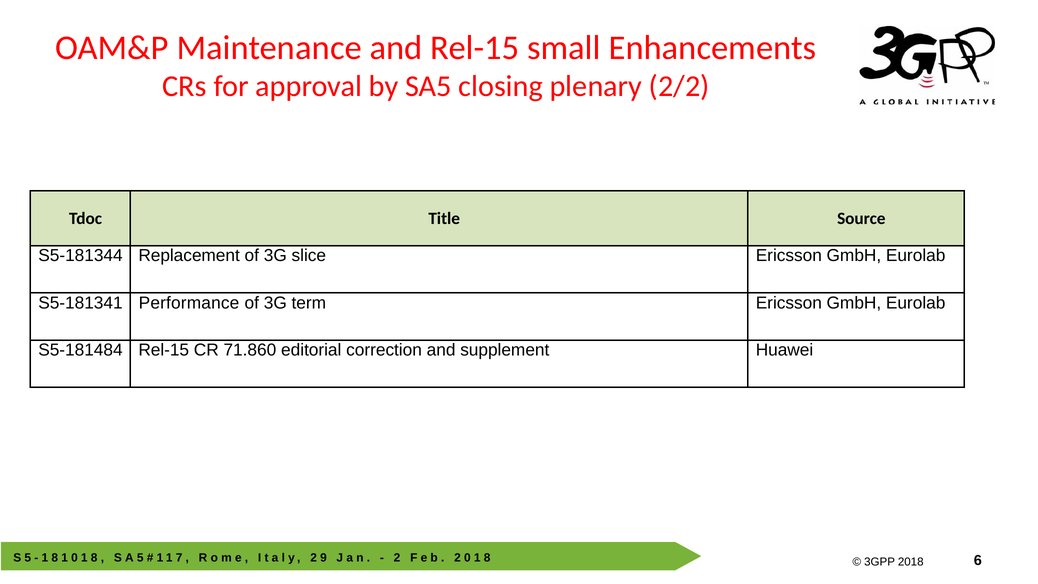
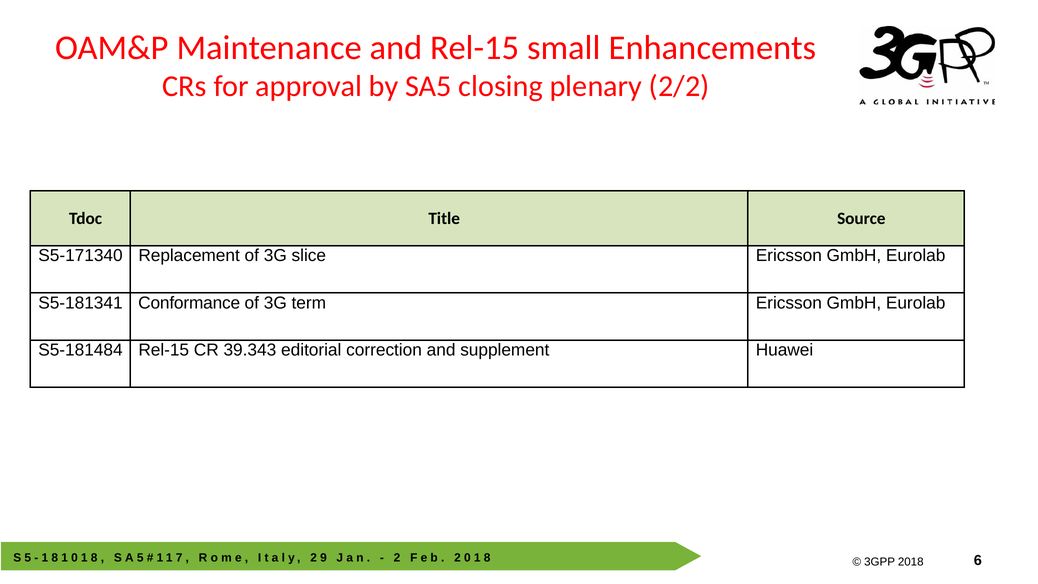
S5-181344: S5-181344 -> S5-171340 (81, 256)
Performance: Performance -> Conformance (189, 303)
71.860: 71.860 -> 39.343 (250, 350)
